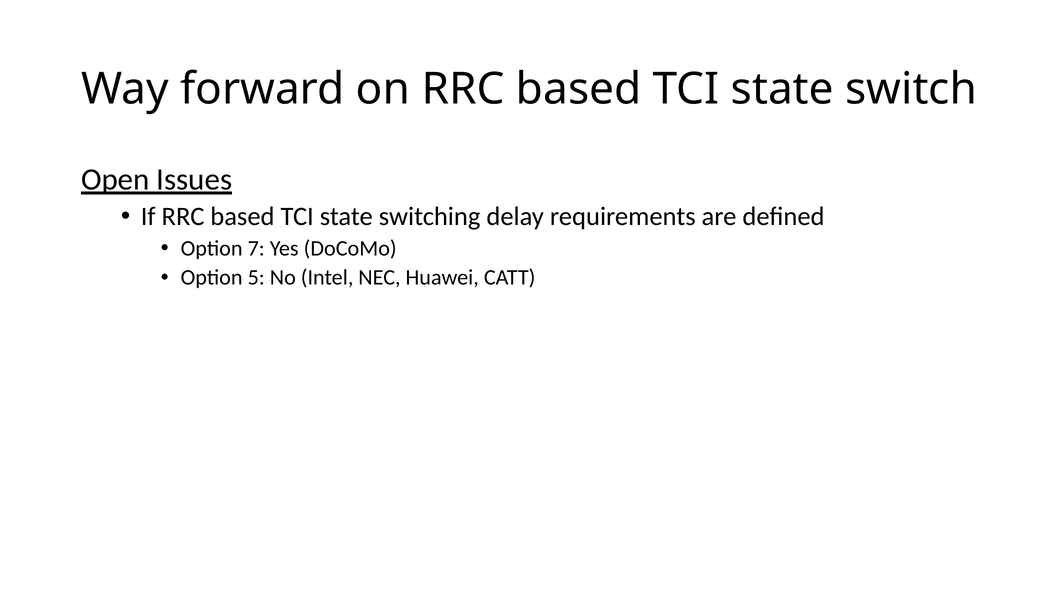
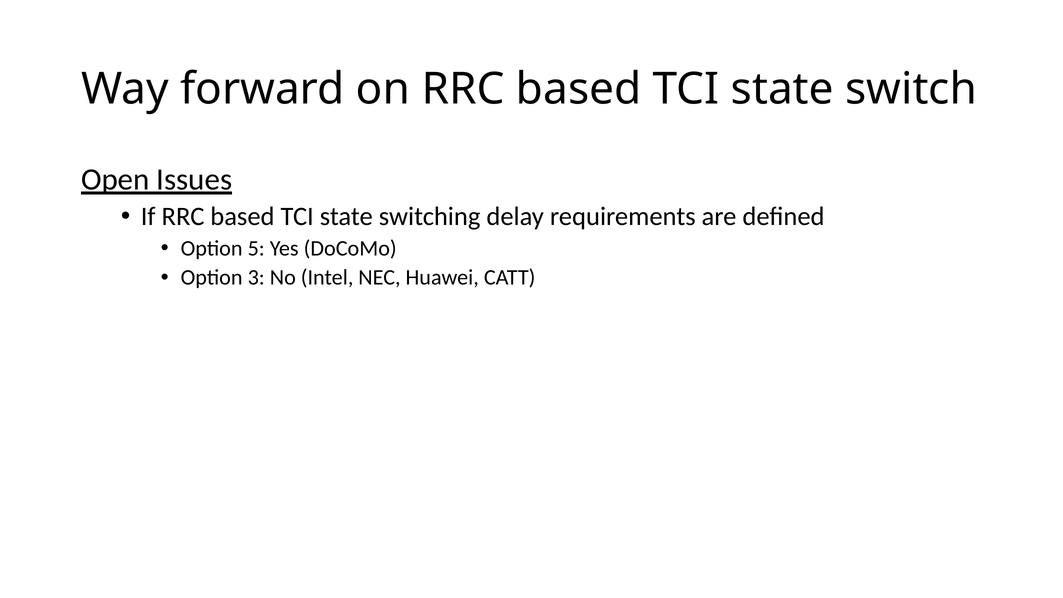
7: 7 -> 5 (256, 248)
5: 5 -> 3 (256, 278)
